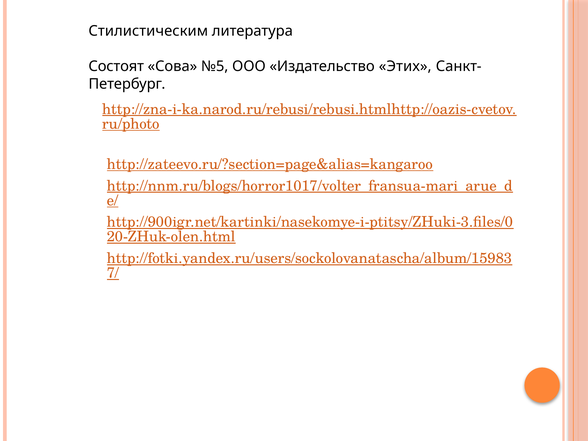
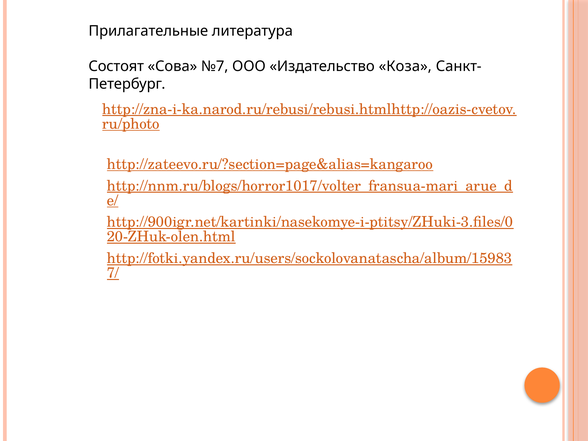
Стилистическим: Стилистическим -> Прилагательные (148, 31)
№5: №5 -> №7 (215, 66)
Этих: Этих -> Коза (405, 66)
